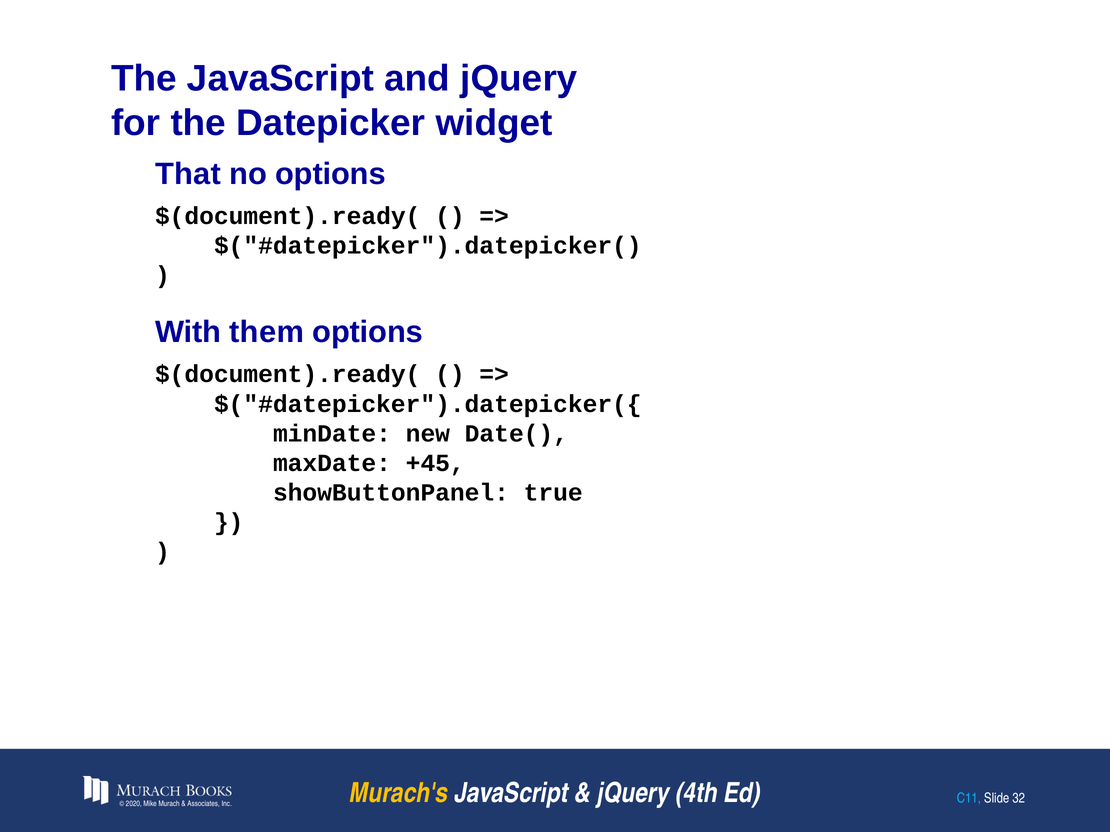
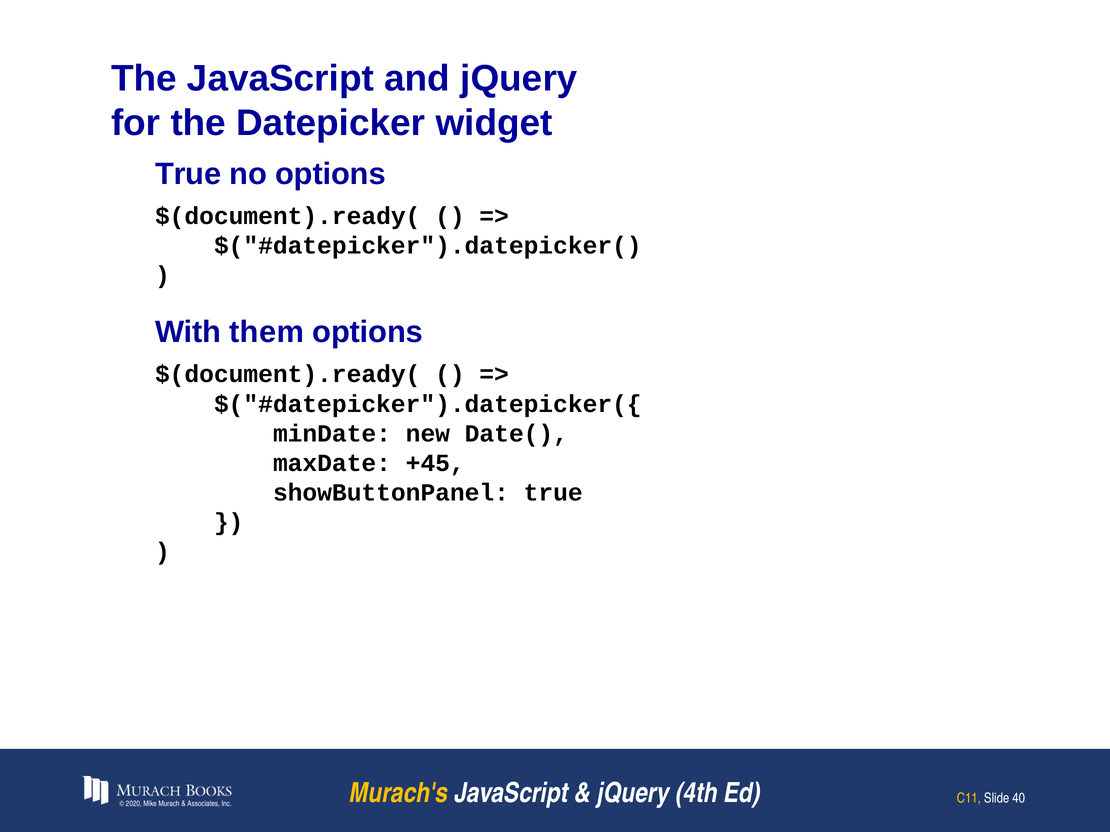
That: That -> True (188, 174)
C11 colour: light blue -> yellow (969, 799)
32: 32 -> 40 (1019, 799)
